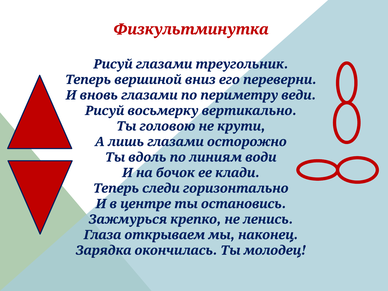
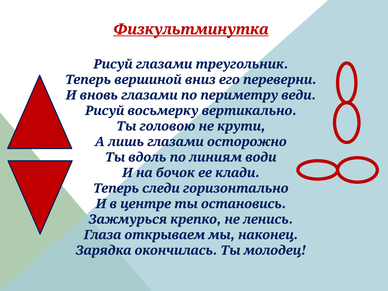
Физкультминутка underline: none -> present (191, 29)
